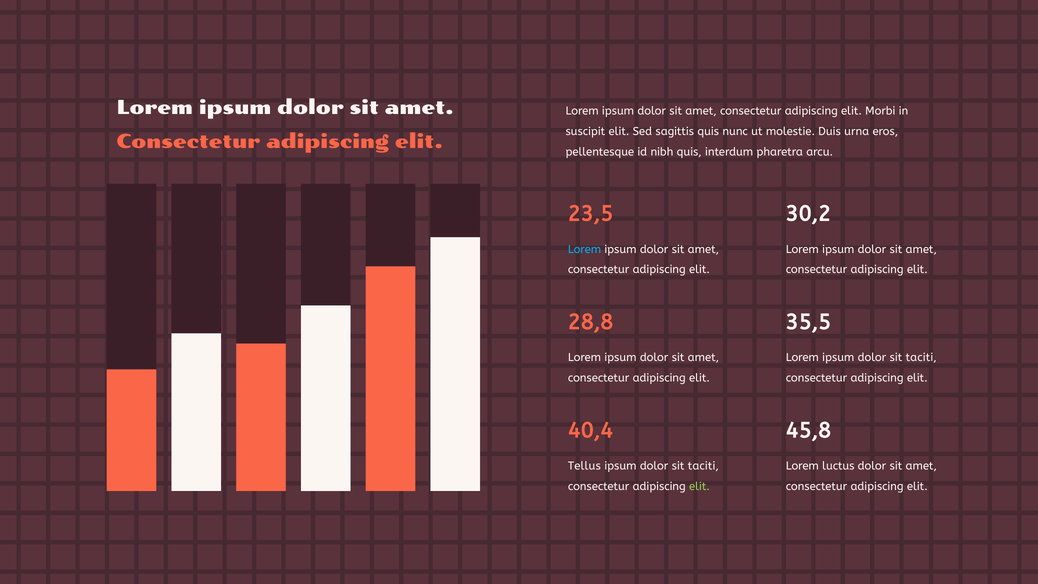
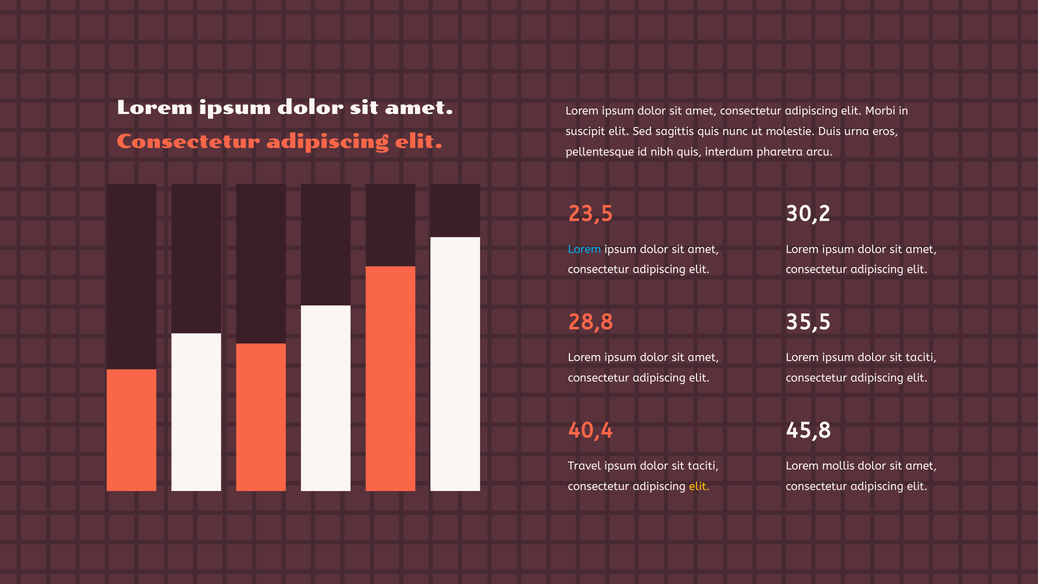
Tellus: Tellus -> Travel (585, 466)
luctus: luctus -> mollis (838, 466)
elit colour: light green -> yellow (699, 486)
